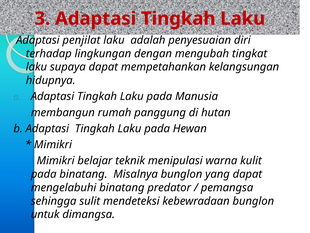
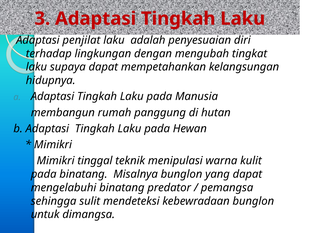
belajar: belajar -> tinggal (95, 160)
